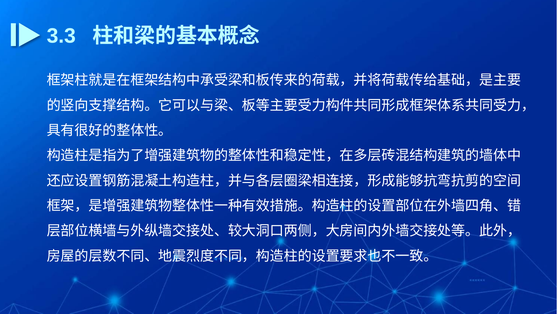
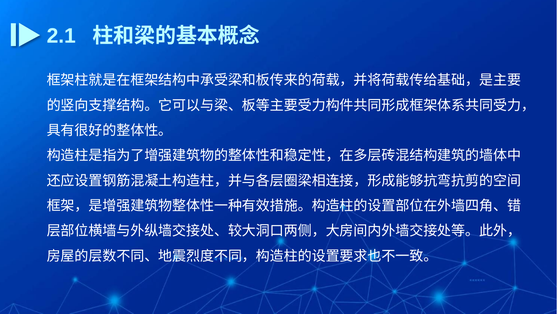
3.3: 3.3 -> 2.1 (61, 36)
